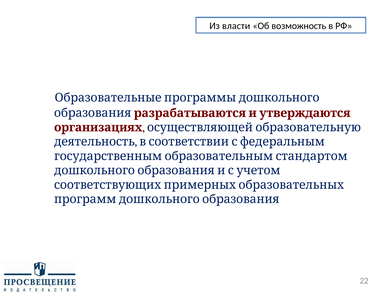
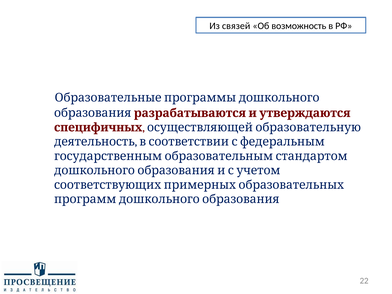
власти: власти -> связей (236, 26)
организациях: организациях -> специфичных (98, 127)
